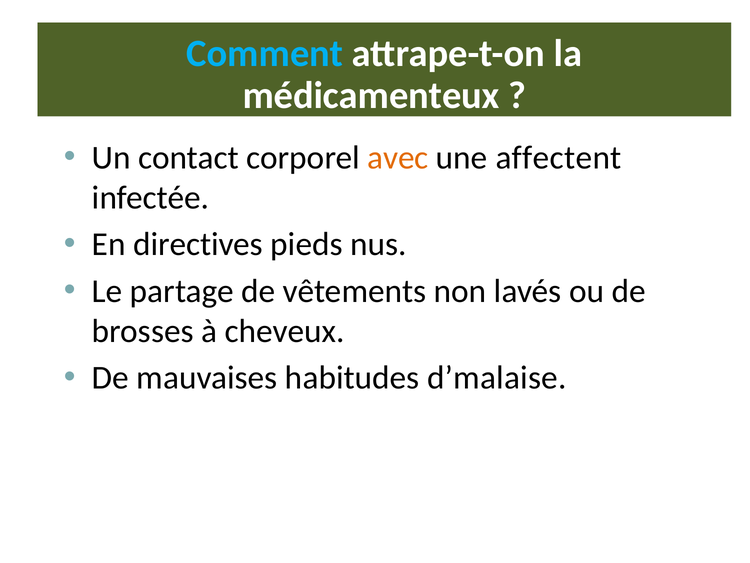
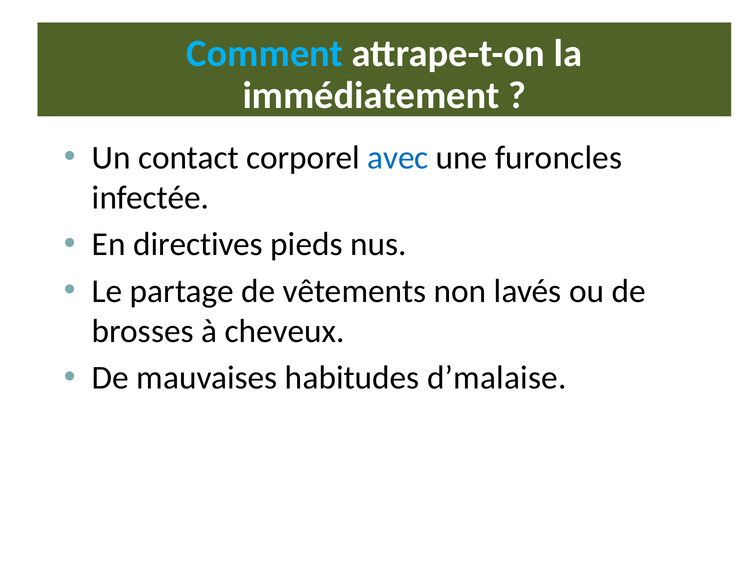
médicamenteux: médicamenteux -> immédiatement (371, 95)
avec colour: orange -> blue (398, 157)
affectent: affectent -> furoncles (559, 157)
